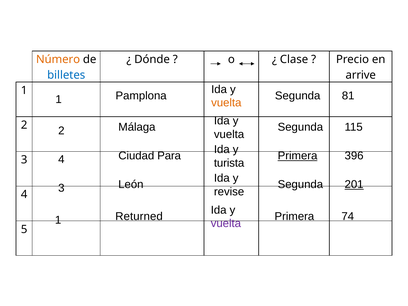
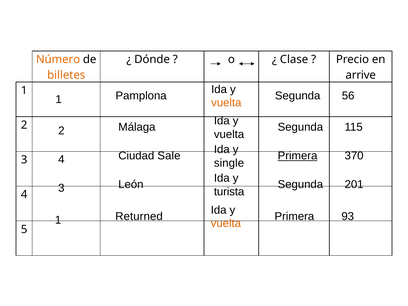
billetes colour: blue -> orange (66, 75)
81: 81 -> 56 (348, 96)
Para: Para -> Sale (169, 156)
396: 396 -> 370 (354, 156)
turista: turista -> single (229, 163)
201 underline: present -> none (354, 184)
revise: revise -> turista (229, 192)
74: 74 -> 93 (348, 216)
vuelta colour: purple -> orange (226, 224)
